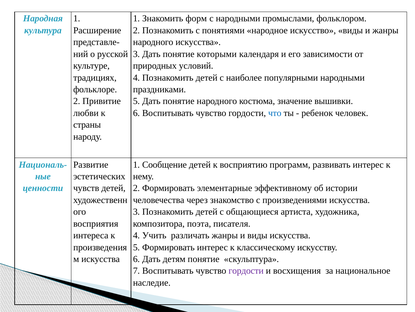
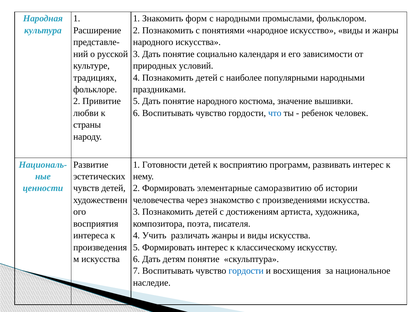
которыми: которыми -> социально (217, 54)
Сообщение: Сообщение -> Готовности (165, 164)
эффективному: эффективному -> саморазвитию (283, 188)
общающиеся: общающиеся -> достижениям (252, 211)
гордости colour: purple -> blue (246, 270)
